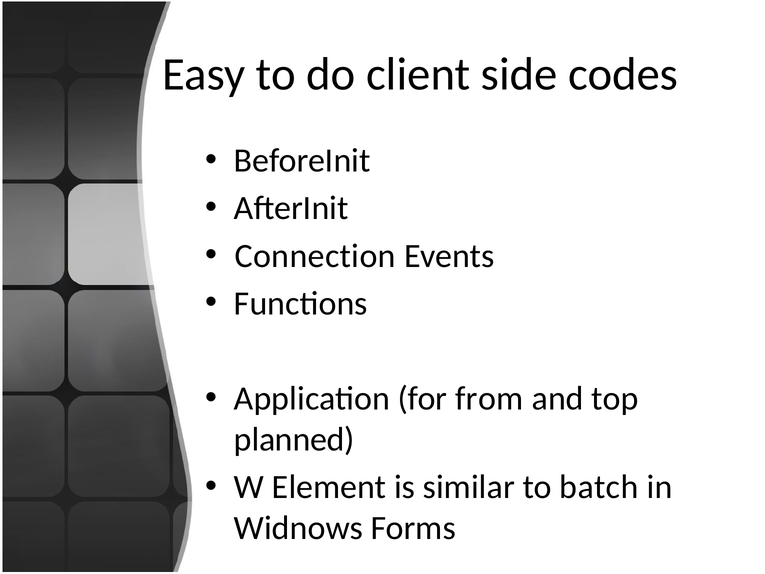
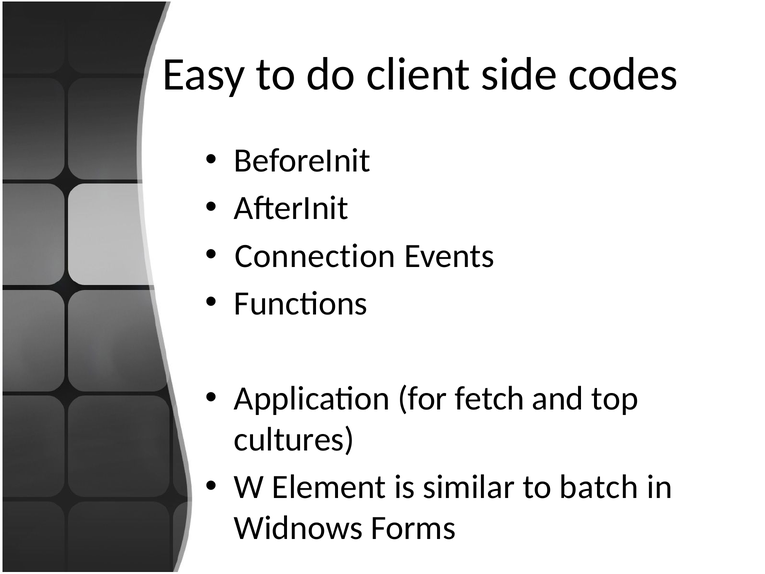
from: from -> fetch (490, 399)
planned: planned -> cultures (294, 439)
